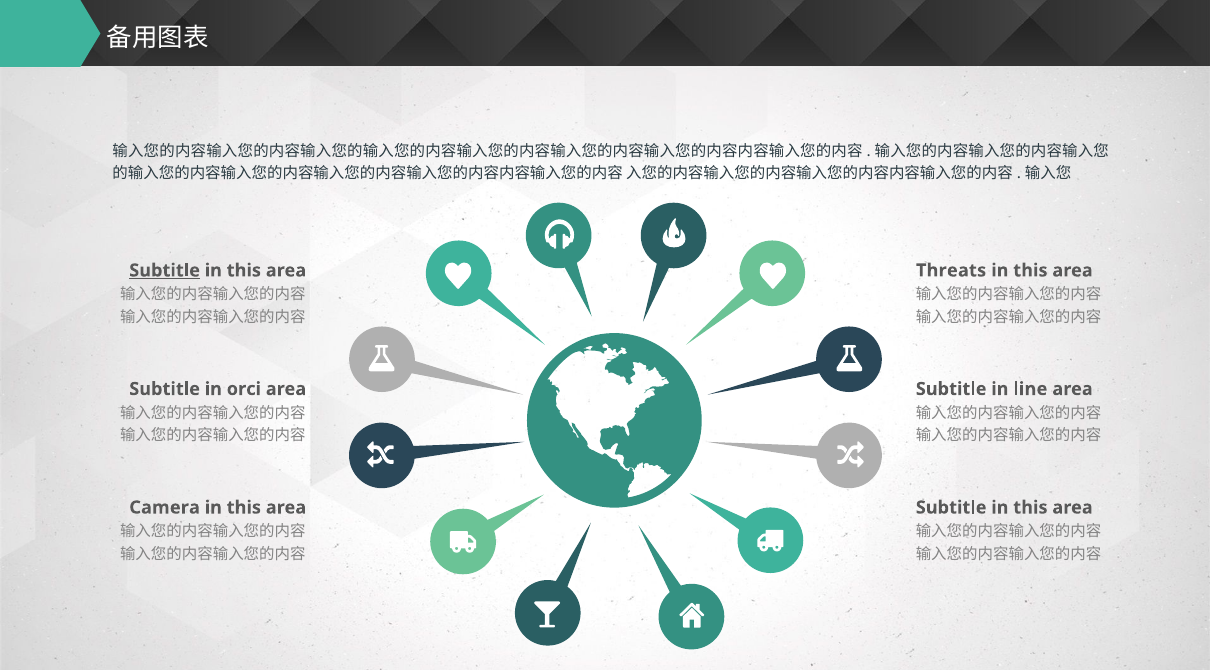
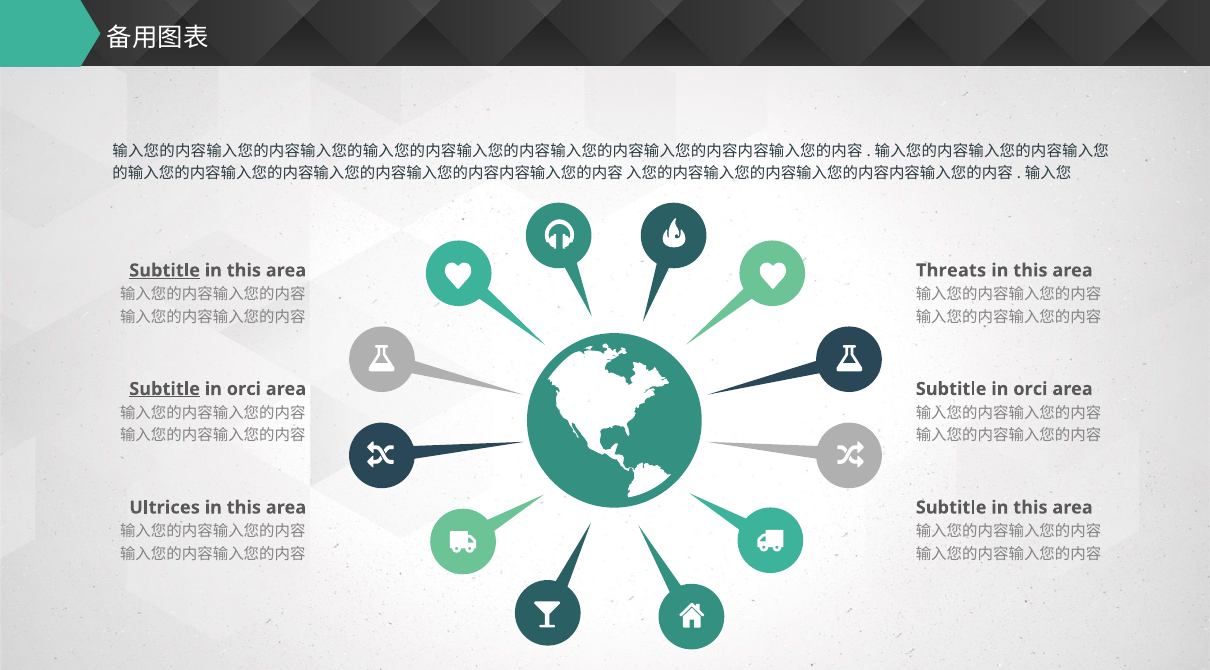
Subtitle underline: none -> present (165, 389)
line: line -> orci (1030, 389)
Camera: Camera -> Ultrices (165, 507)
